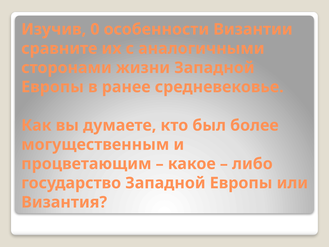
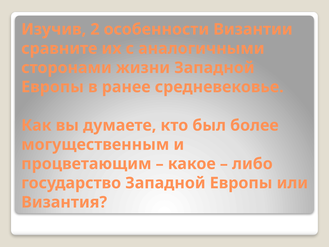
0: 0 -> 2 (95, 29)
